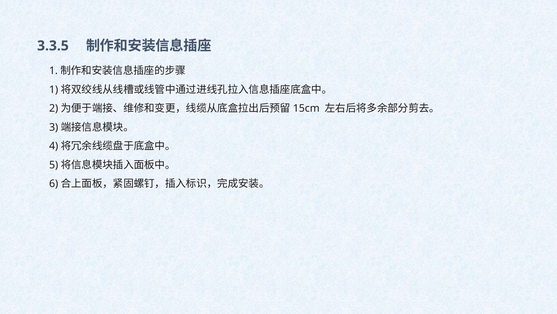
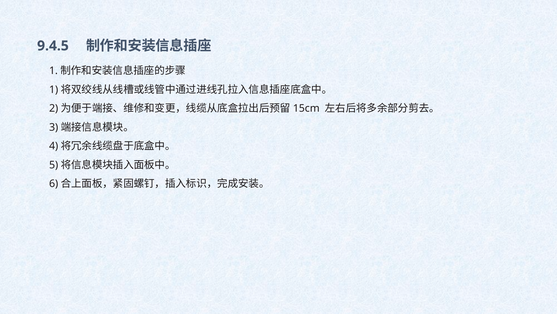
3.3.5: 3.3.5 -> 9.4.5 (53, 46)
